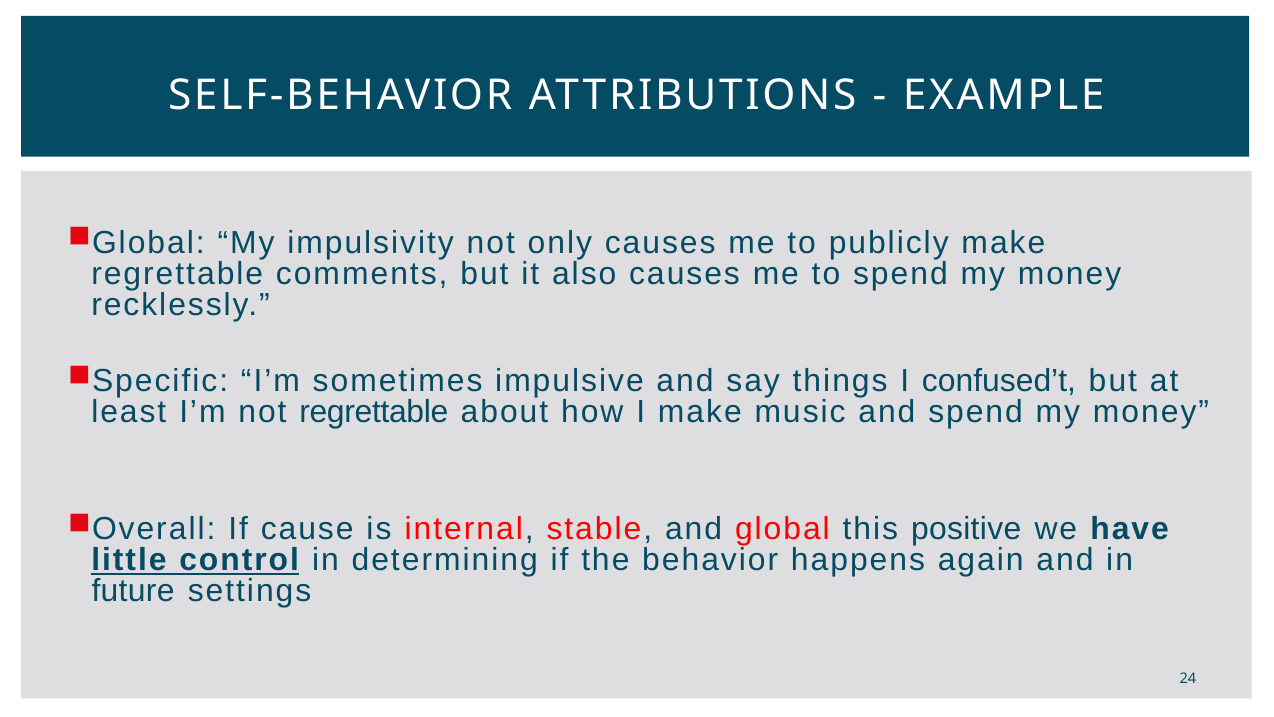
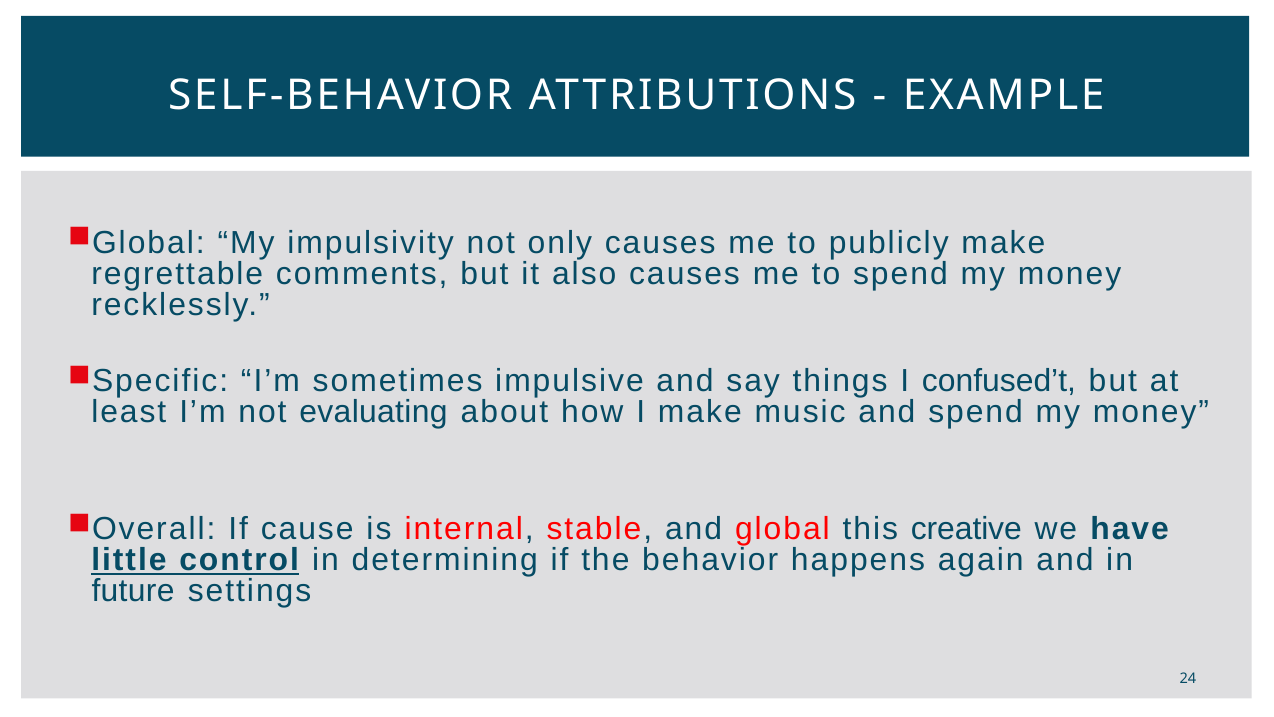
not regrettable: regrettable -> evaluating (373, 412)
positive: positive -> creative (966, 529)
